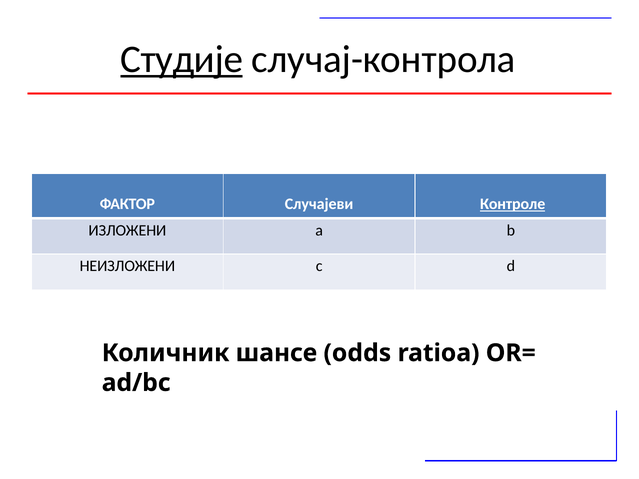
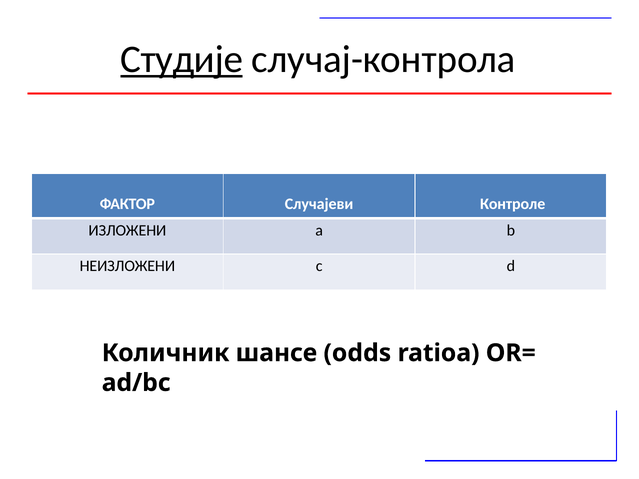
Контроле underline: present -> none (513, 204)
